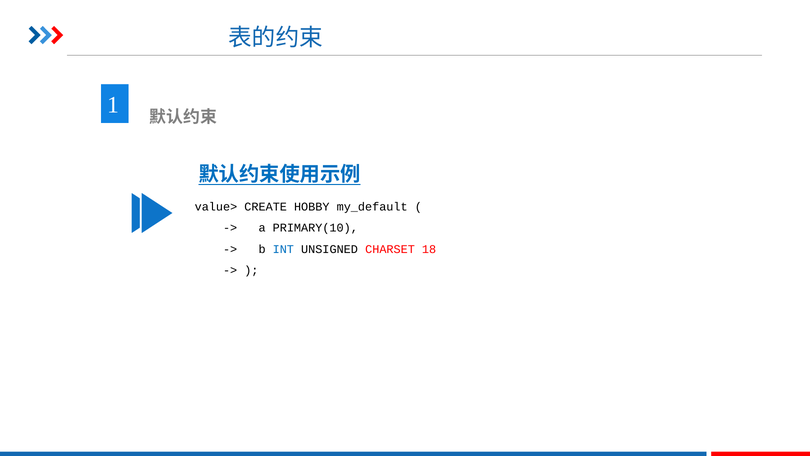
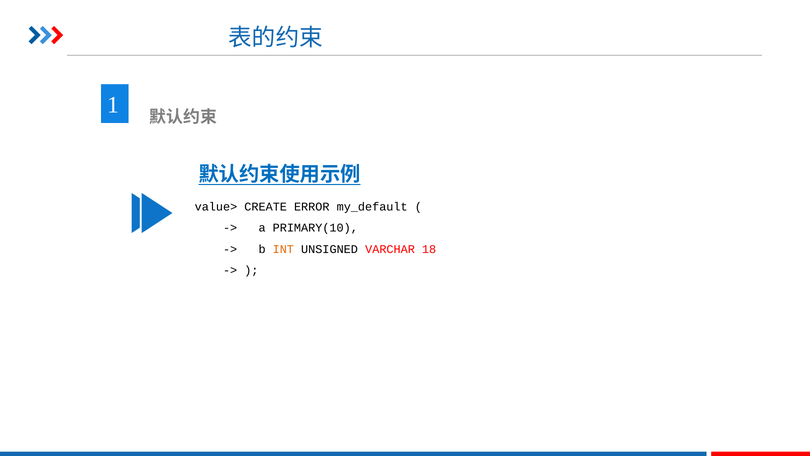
HOBBY: HOBBY -> ERROR (312, 207)
INT colour: blue -> orange (283, 249)
CHARSET: CHARSET -> VARCHAR (390, 249)
